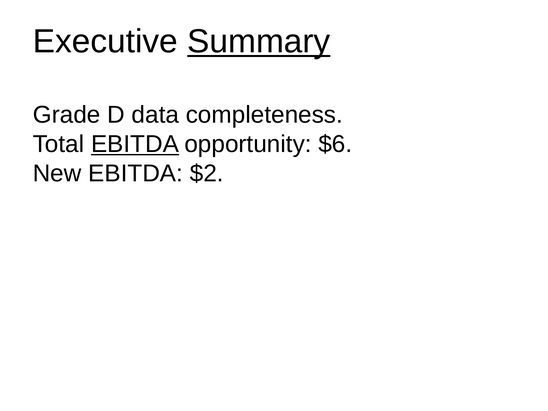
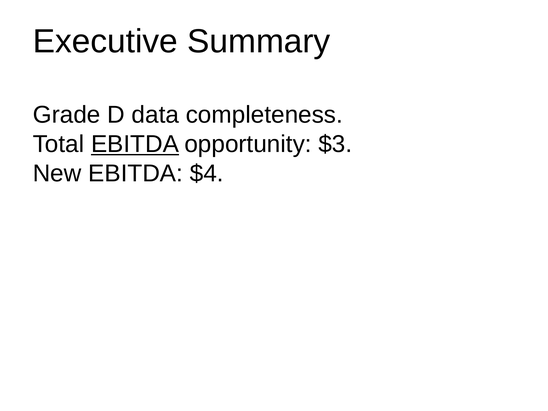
Summary underline: present -> none (259, 42)
$6: $6 -> $3 (335, 144)
$2: $2 -> $4 (207, 173)
